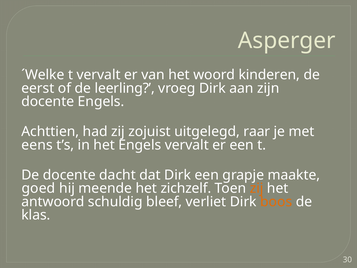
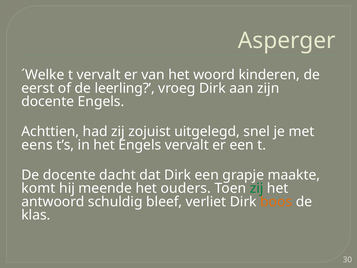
raar: raar -> snel (257, 131)
goed: goed -> komt (38, 188)
zichzelf: zichzelf -> ouders (186, 188)
zij colour: orange -> green (257, 188)
